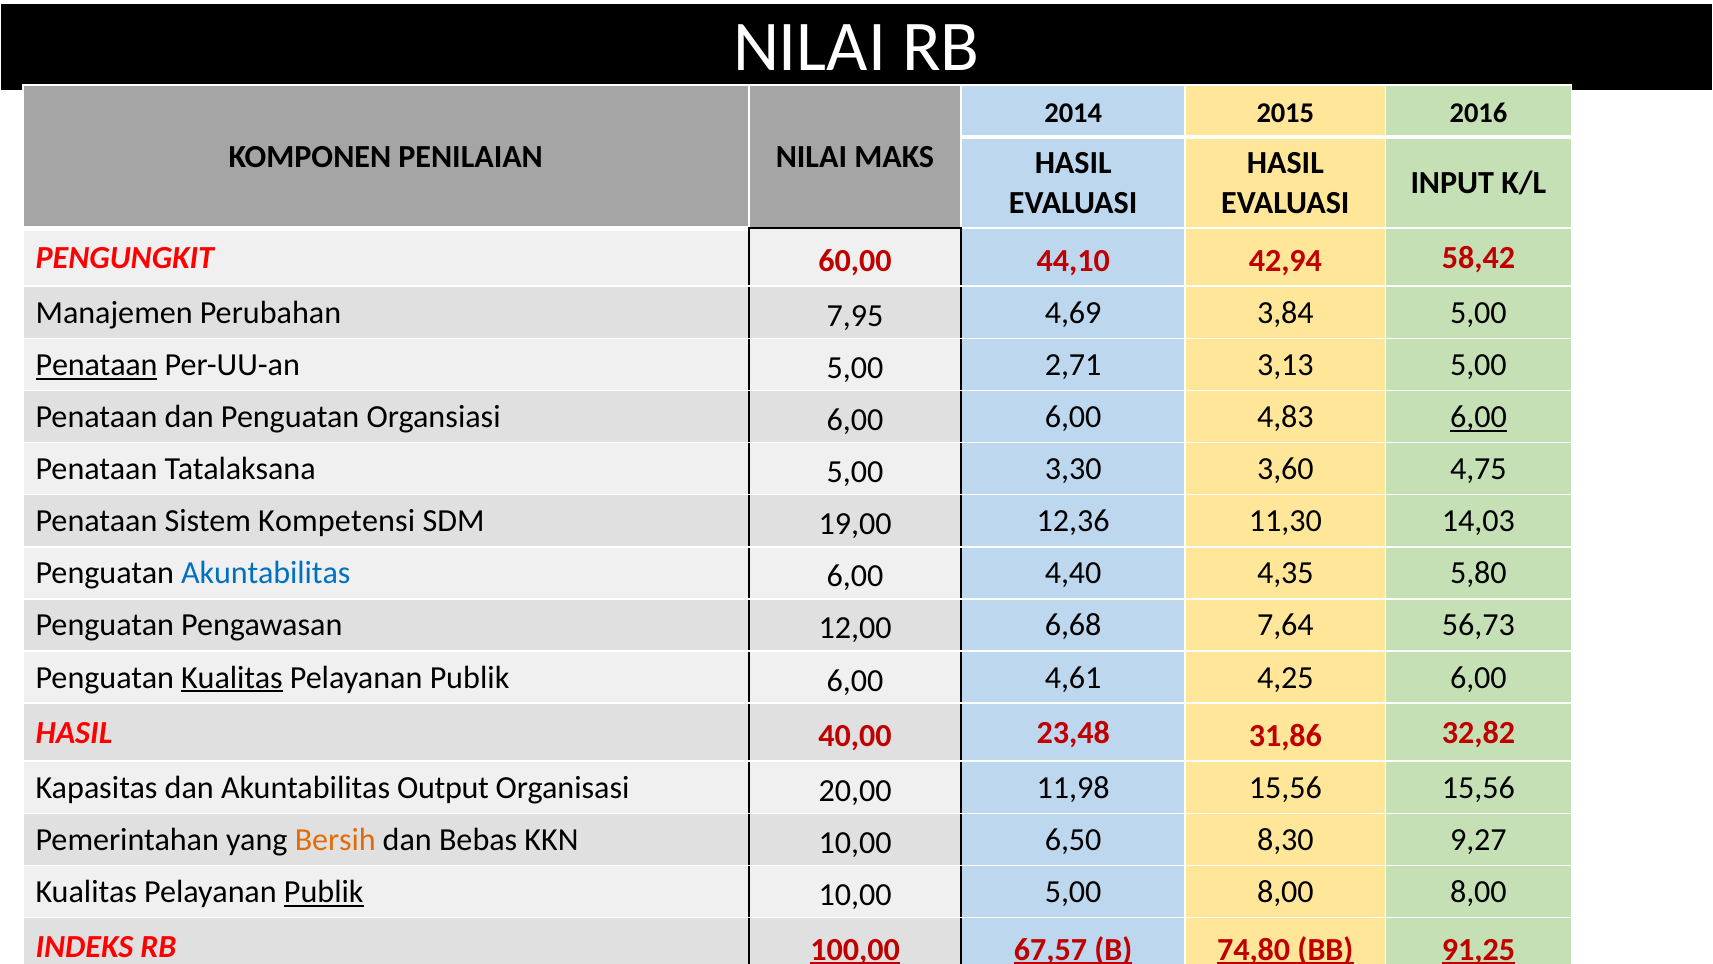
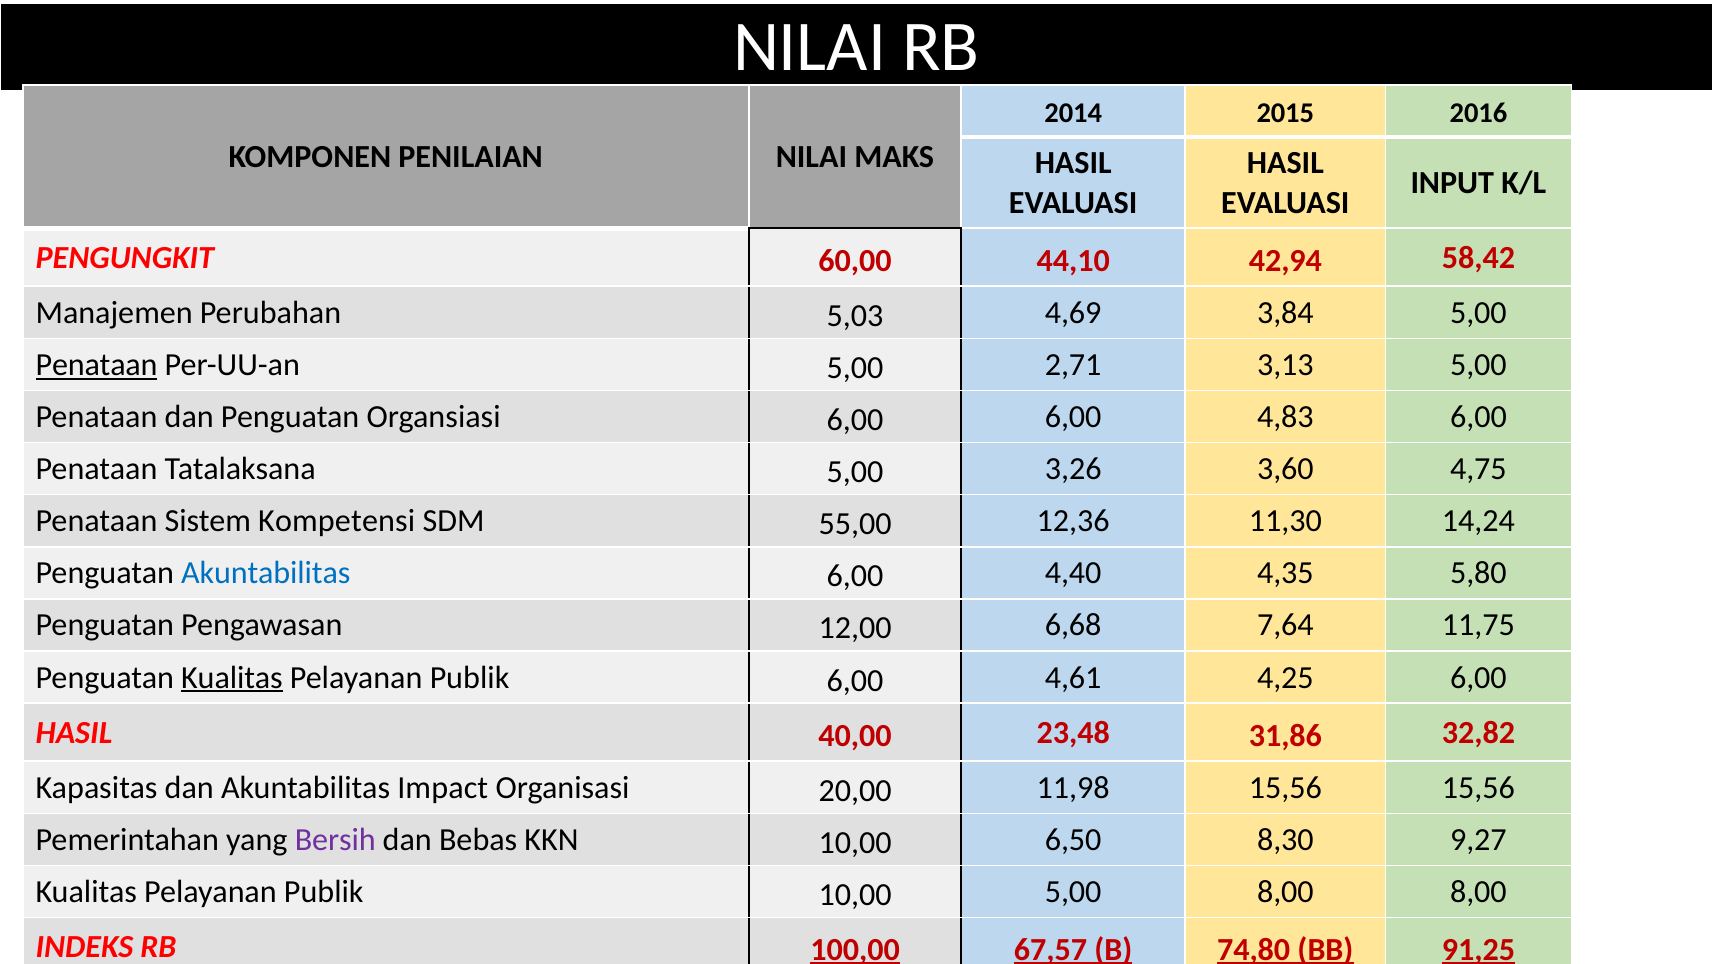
7,95: 7,95 -> 5,03 (855, 315)
6,00 underline: present -> none (1478, 417)
3,30: 3,30 -> 3,26 (1073, 469)
19,00: 19,00 -> 55,00 (855, 524)
14,03: 14,03 -> 14,24 (1478, 521)
56,73: 56,73 -> 11,75 (1478, 625)
Output: Output -> Impact (443, 787)
Bersih colour: orange -> purple (335, 839)
Publik underline: present -> none (324, 891)
